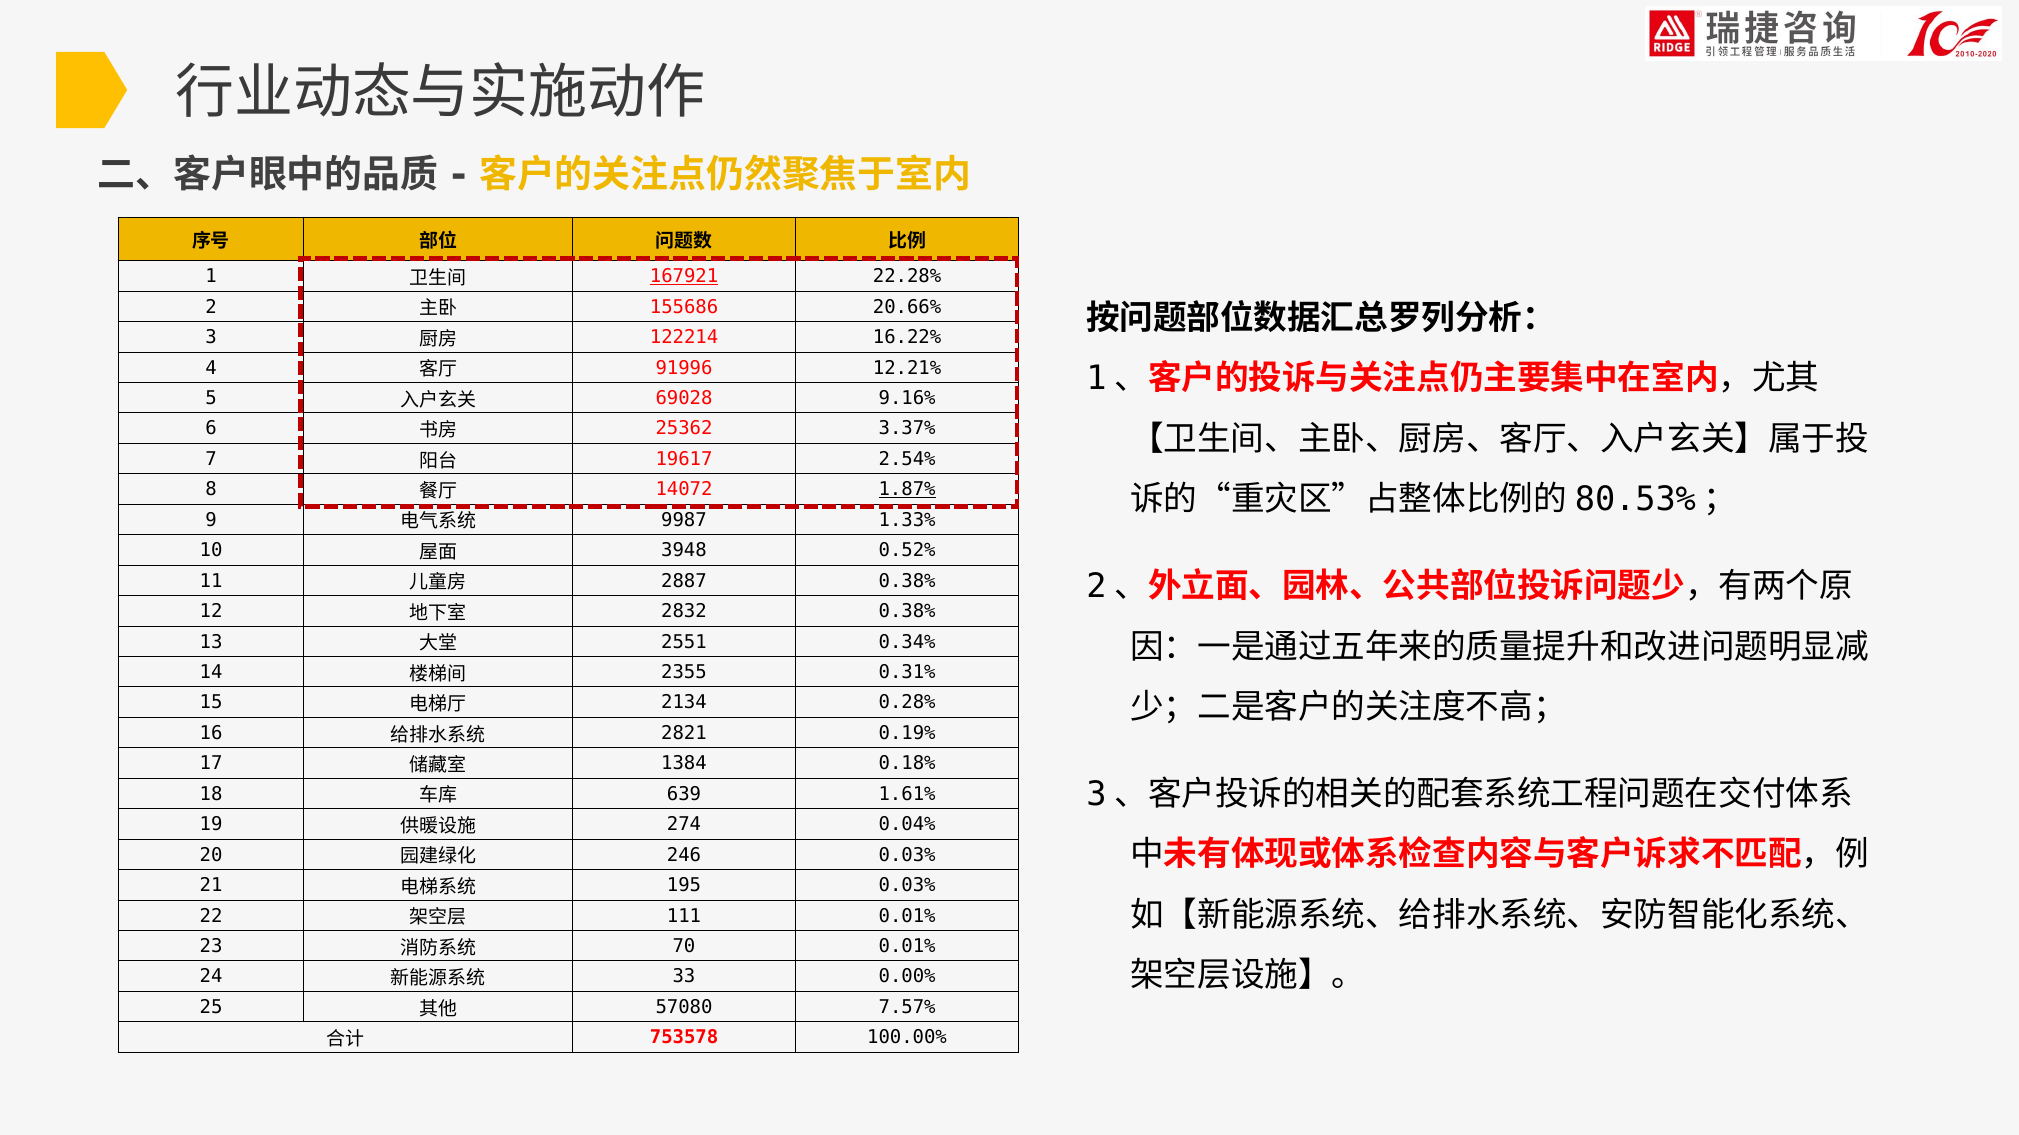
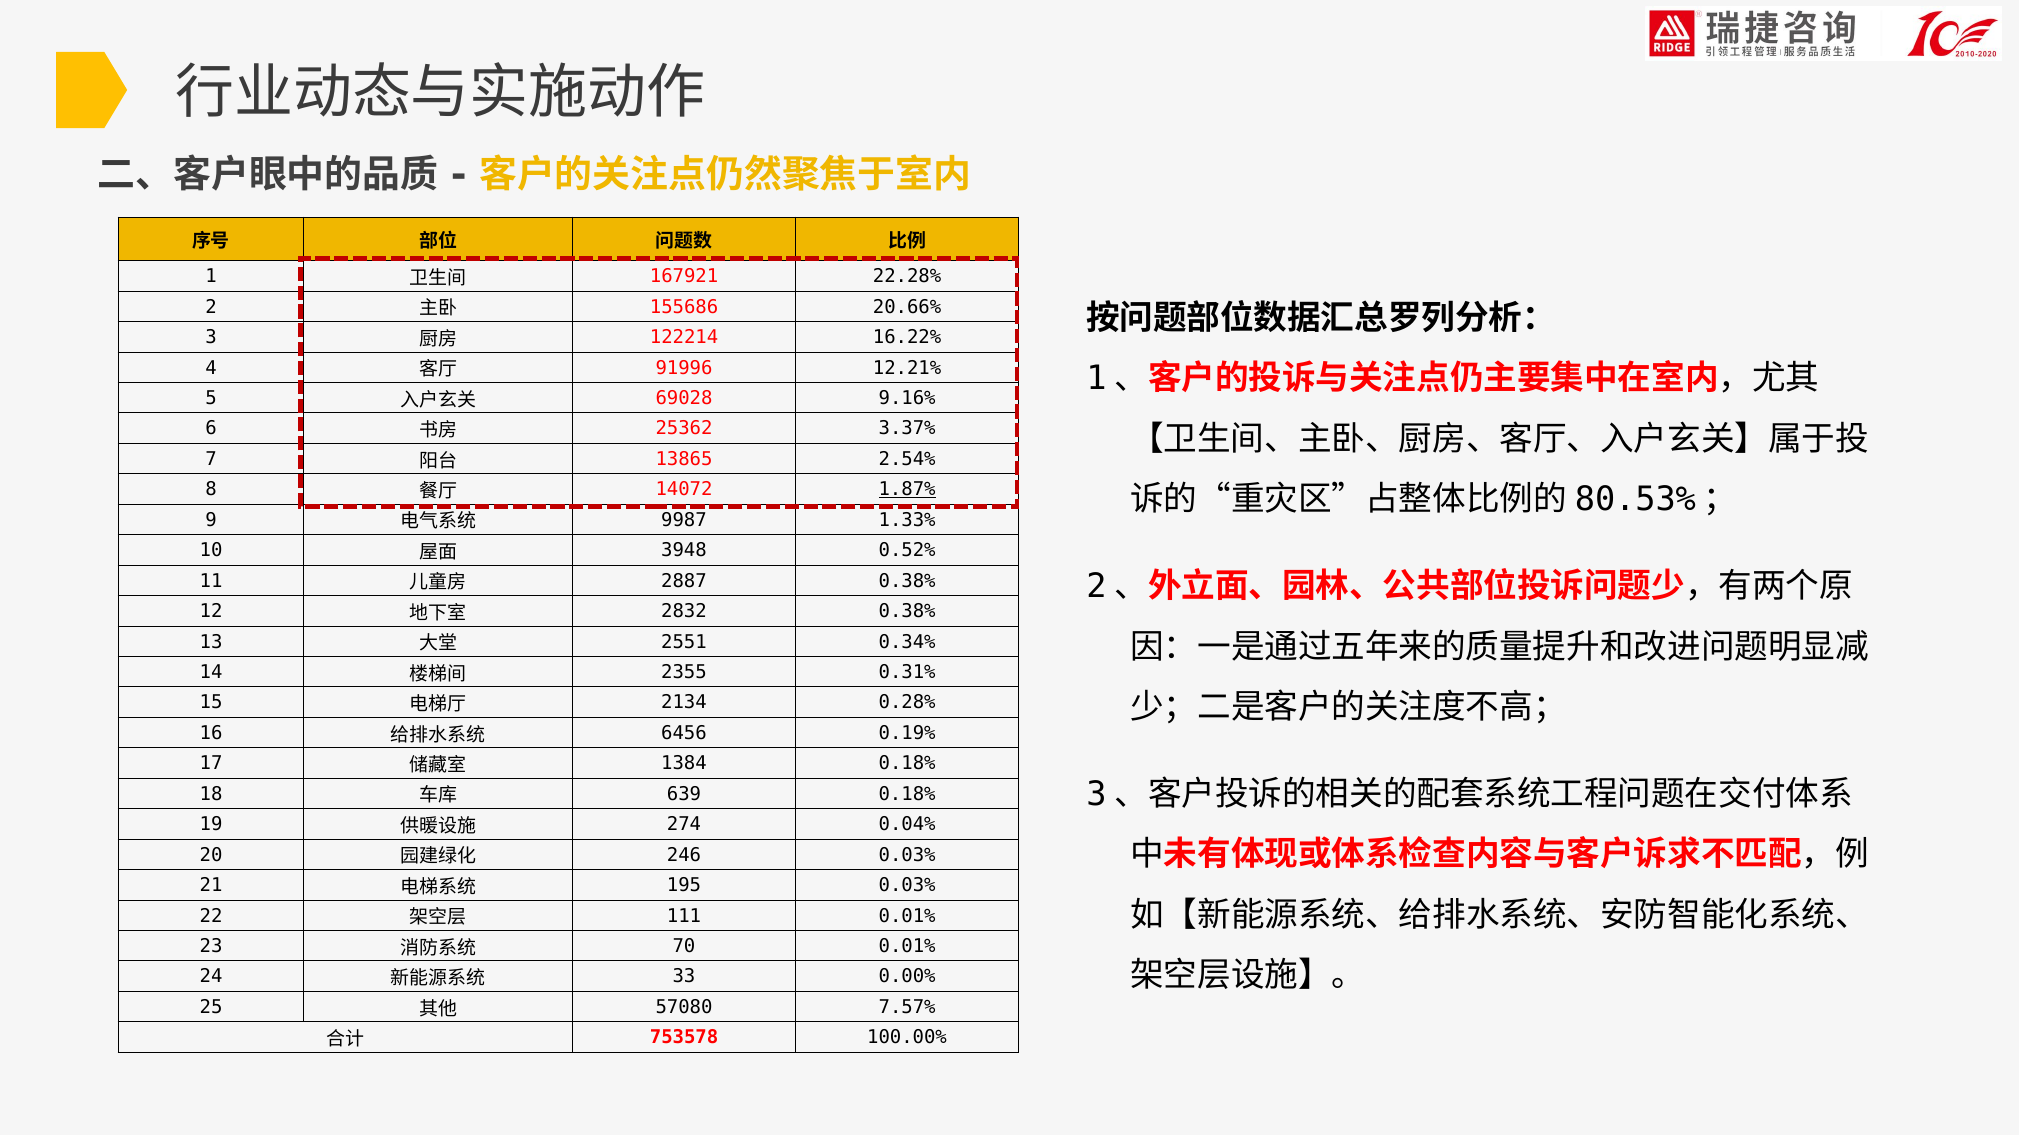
167921 underline: present -> none (684, 277)
19617: 19617 -> 13865 (684, 459)
2821: 2821 -> 6456 (684, 734)
639 1.61%: 1.61% -> 0.18% (907, 795)
